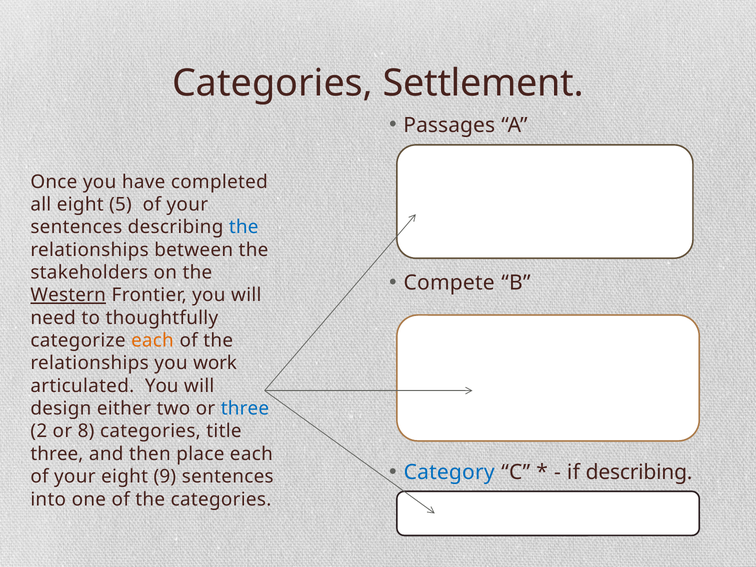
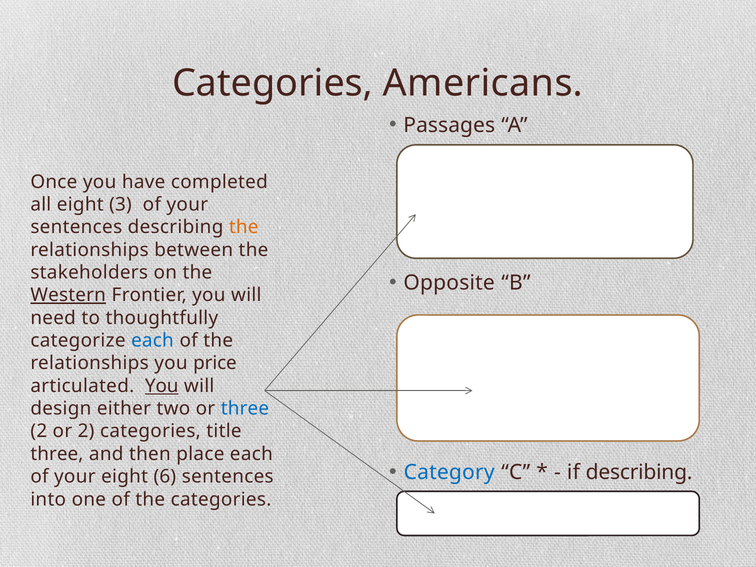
Settlement: Settlement -> Americans (483, 83)
5: 5 -> 3 (120, 204)
the colour: blue -> orange (244, 227)
Compete: Compete -> Opposite (449, 283)
each colour: orange -> blue (152, 341)
work: work -> price (215, 363)
You underline: none -> present (162, 386)
or 8: 8 -> 2 (86, 431)
9: 9 -> 6 (165, 477)
